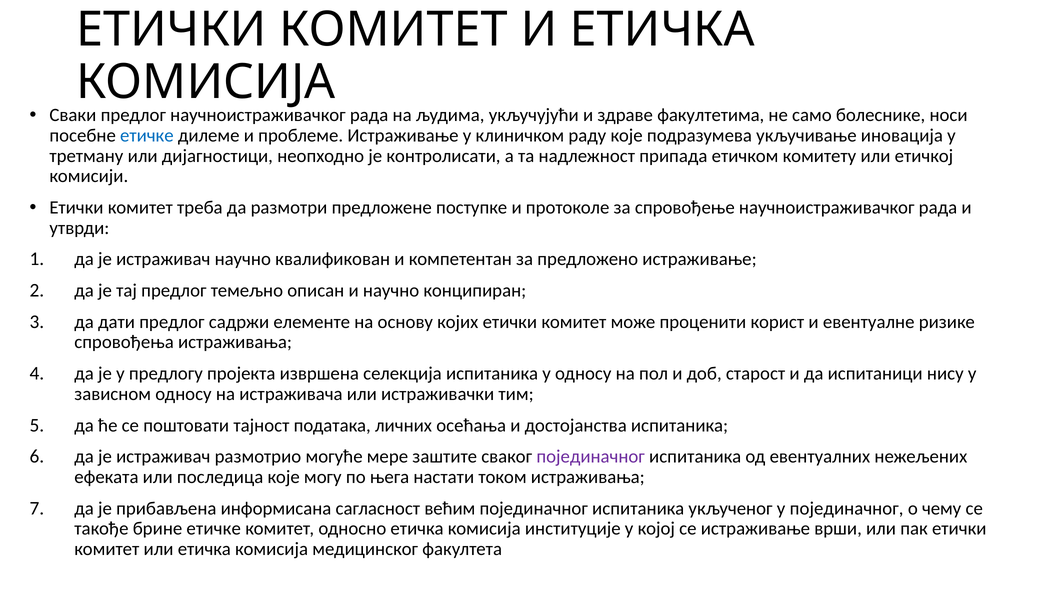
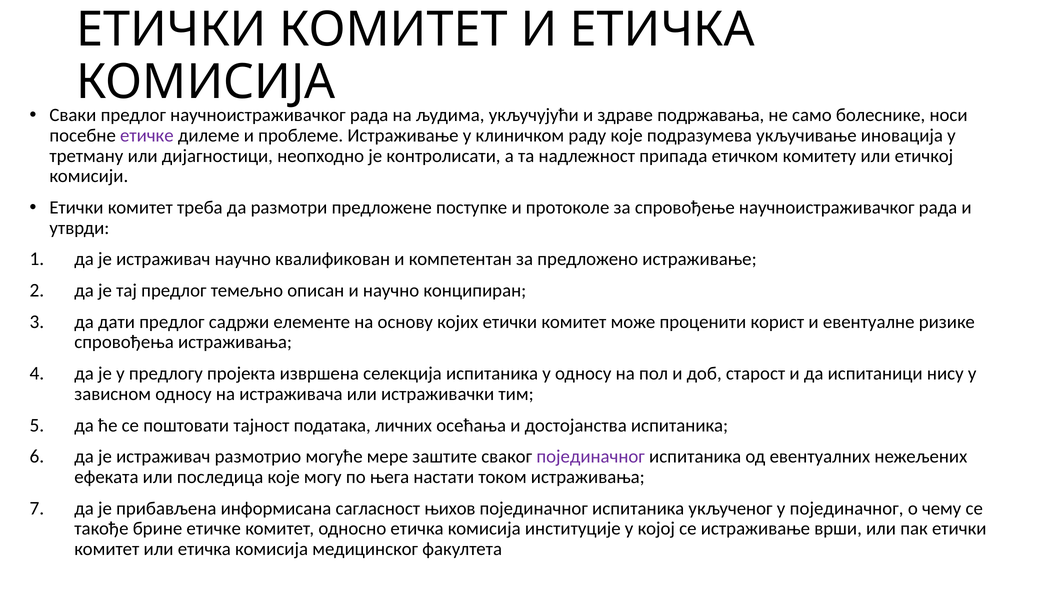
факултетима: факултетима -> подржавања (711, 115)
етичке colour: blue -> purple (147, 135)
већим: већим -> њихов (450, 508)
